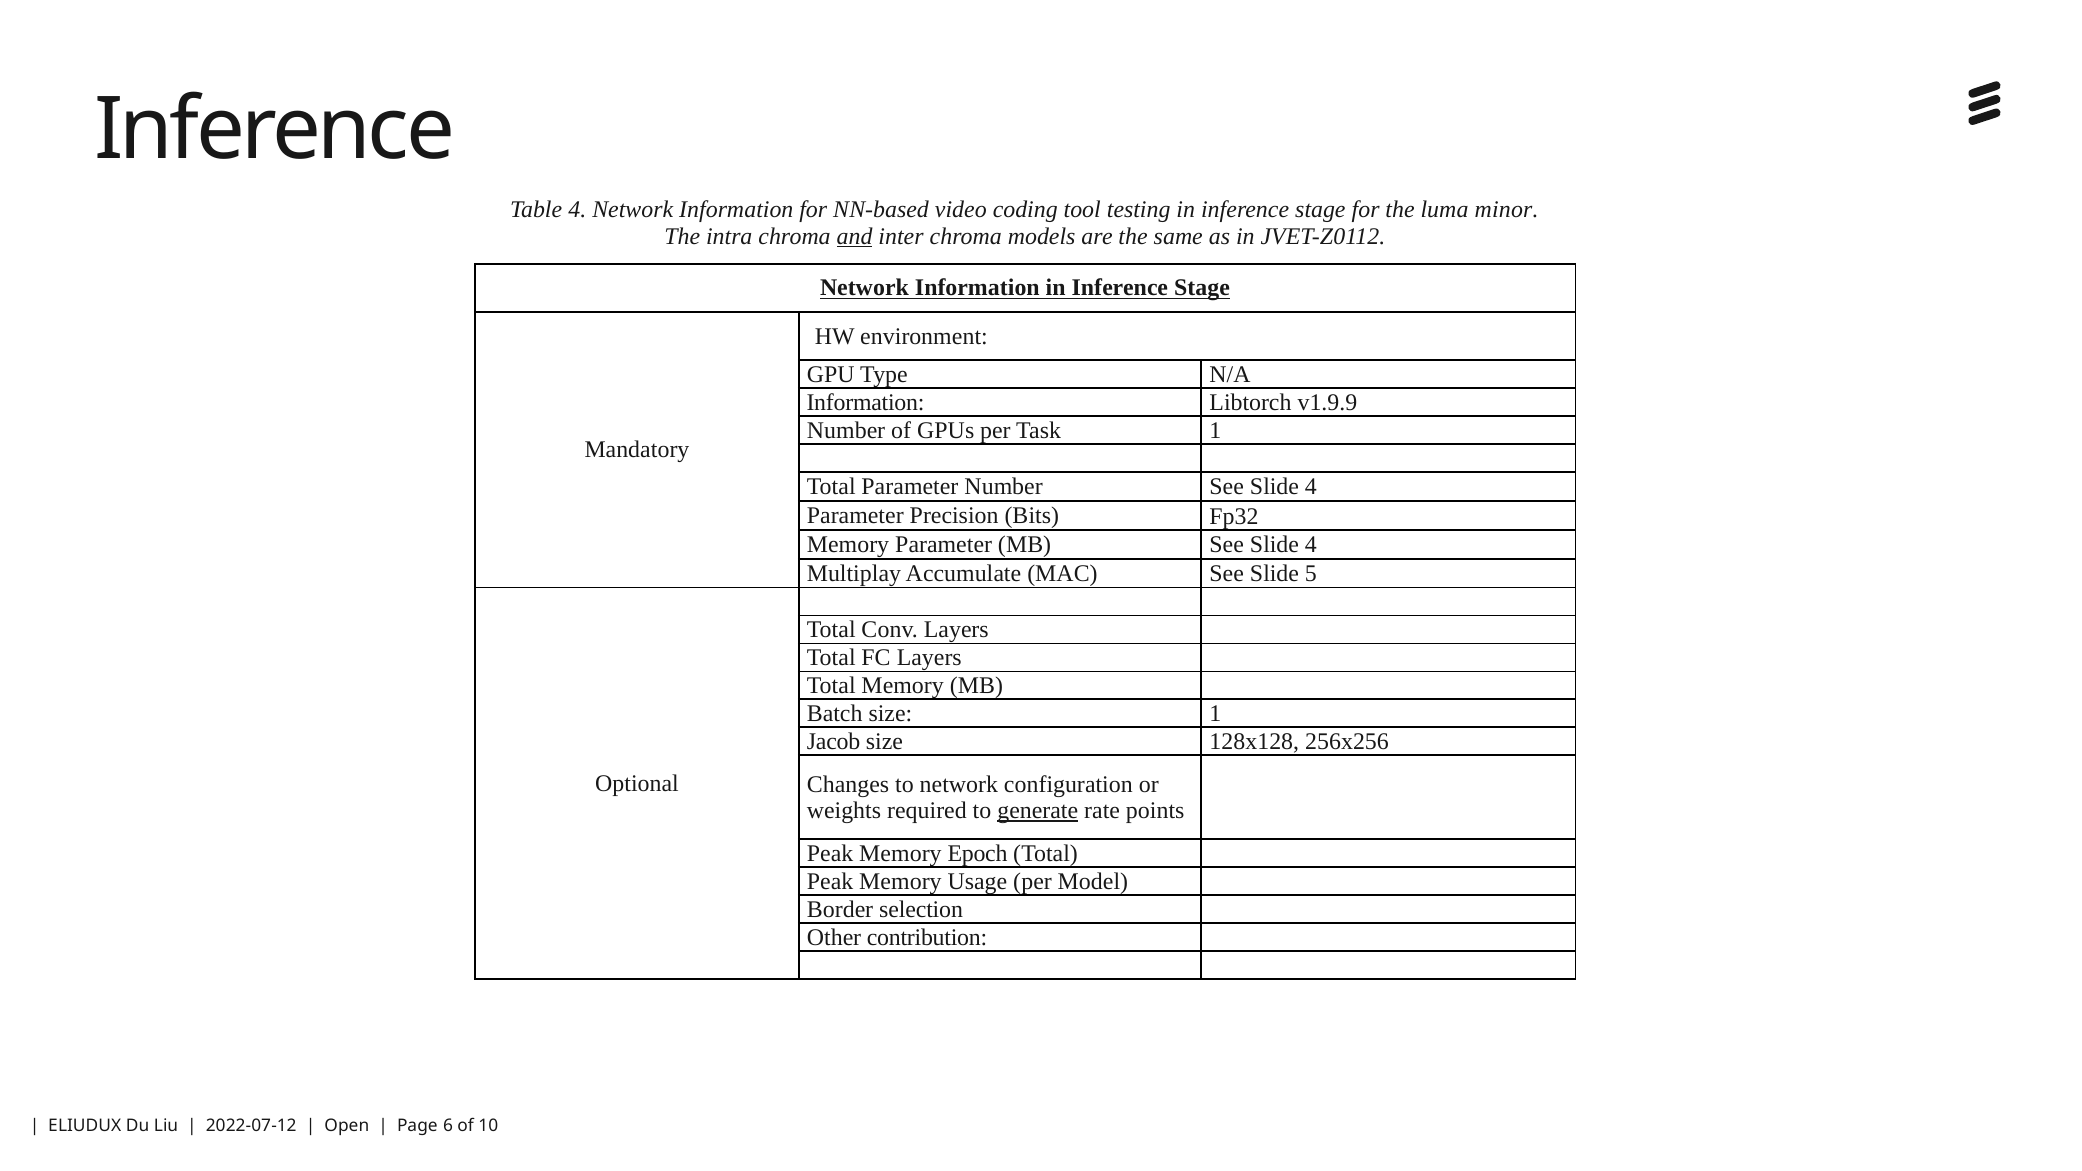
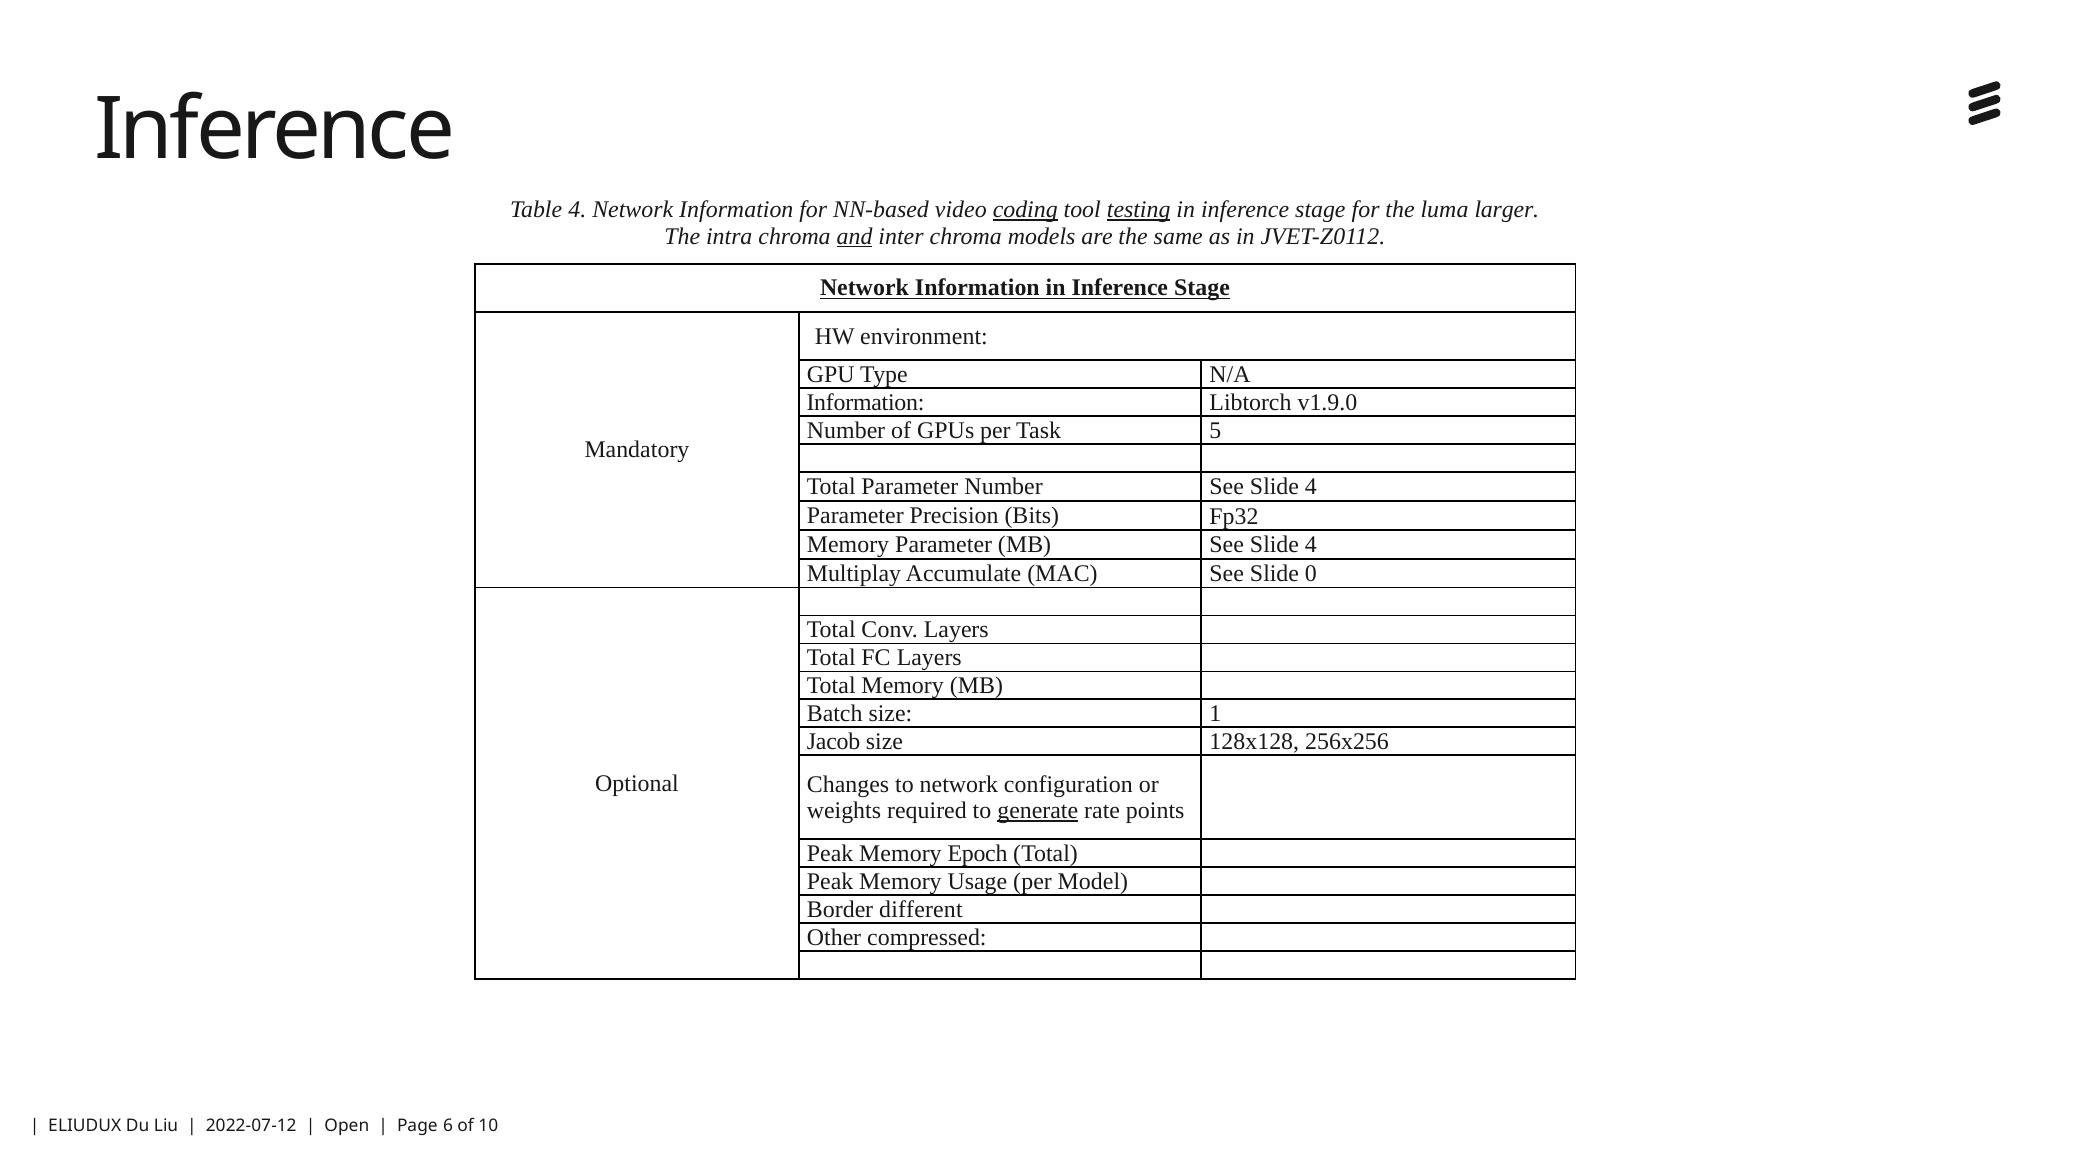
coding underline: none -> present (1025, 210)
testing underline: none -> present (1139, 210)
minor: minor -> larger (1507, 210)
v1.9.9: v1.9.9 -> v1.9.0 (1327, 402)
Task 1: 1 -> 5 (1215, 430)
5: 5 -> 0 (1311, 573)
selection: selection -> different (921, 909)
contribution: contribution -> compressed (927, 937)
